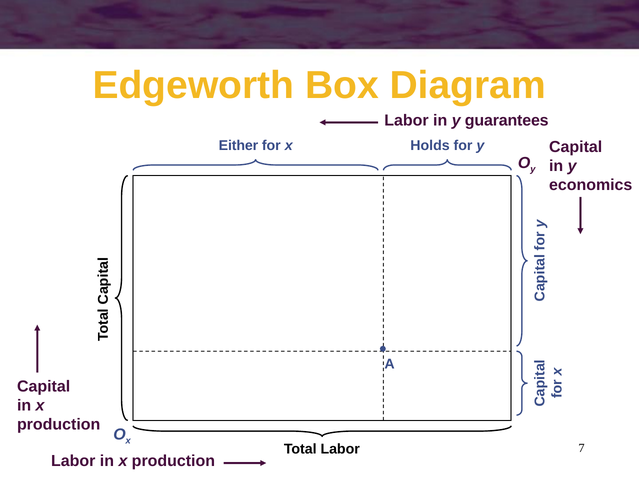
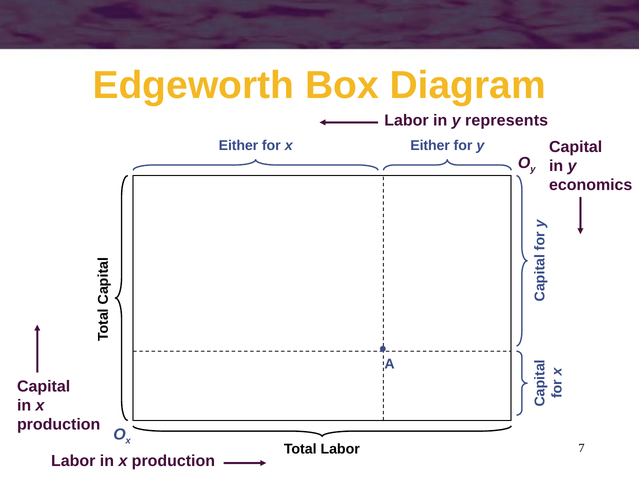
guarantees: guarantees -> represents (507, 120)
Holds: Holds -> Either (430, 146)
